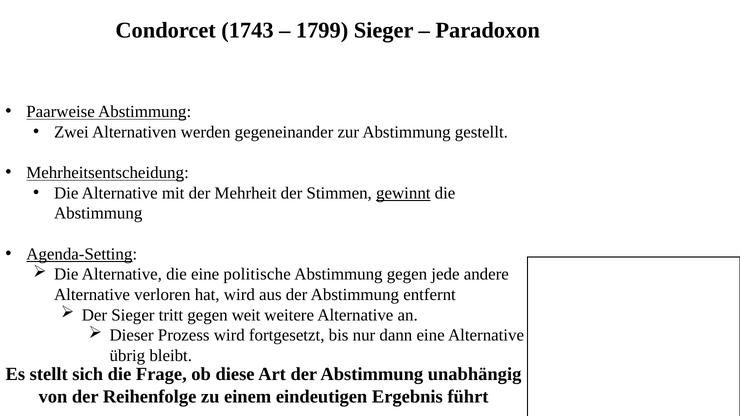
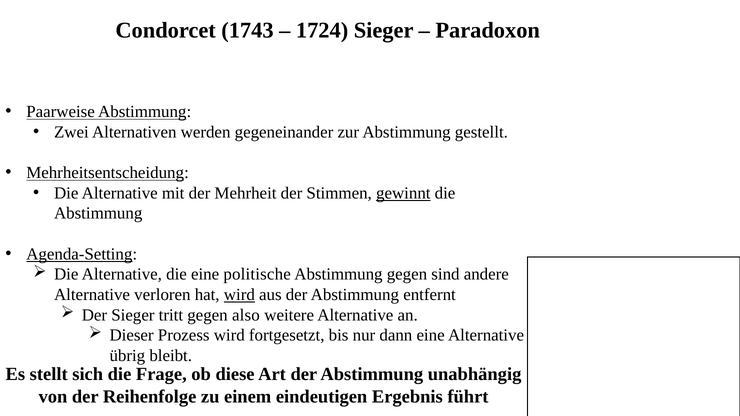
1799: 1799 -> 1724 (322, 30)
jede: jede -> sind (445, 275)
wird underline: none -> present (239, 295)
weit: weit -> also (246, 315)
